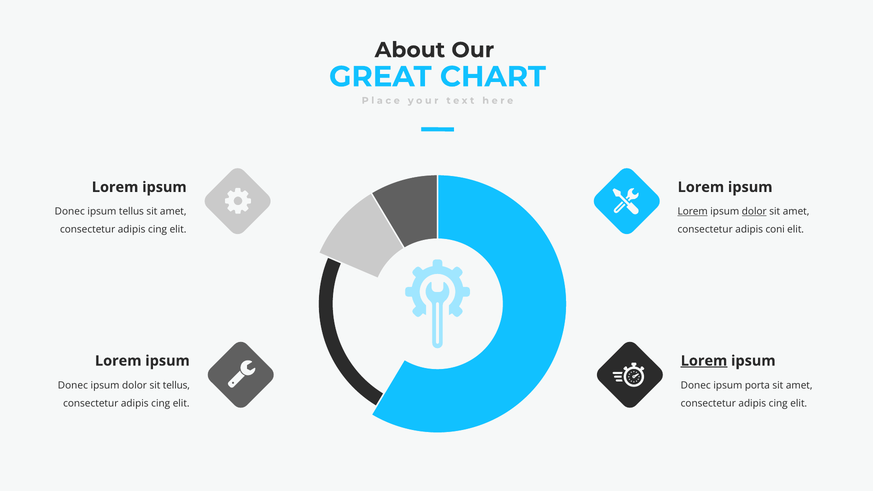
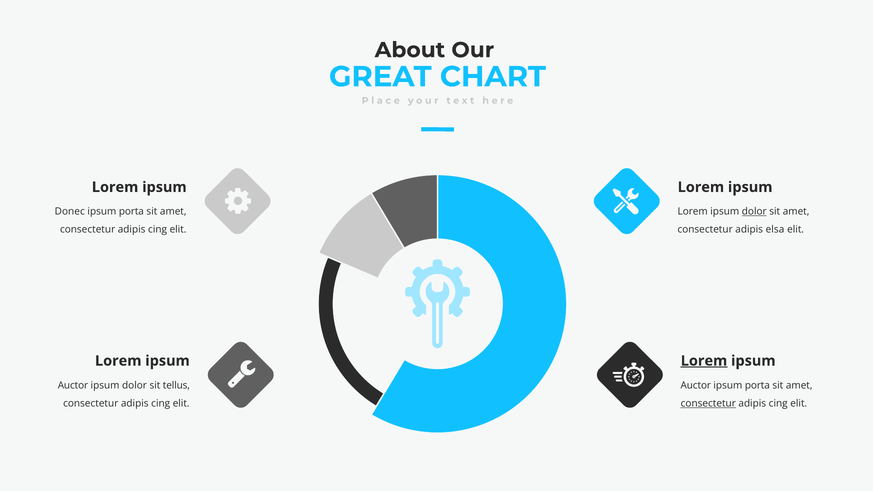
tellus: tellus -> porta (131, 212)
Lorem underline: present -> none (693, 212)
coni: coni -> elsa (775, 230)
Donec: Donec -> Auctor (73, 385)
Donec: Donec -> Auctor (696, 385)
consectetur underline: none -> present (708, 403)
